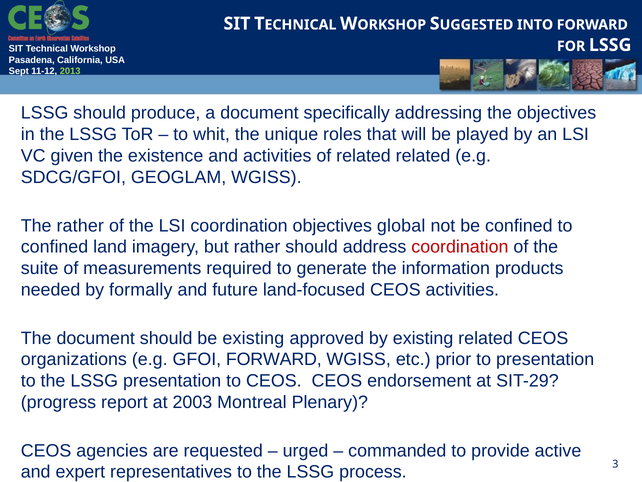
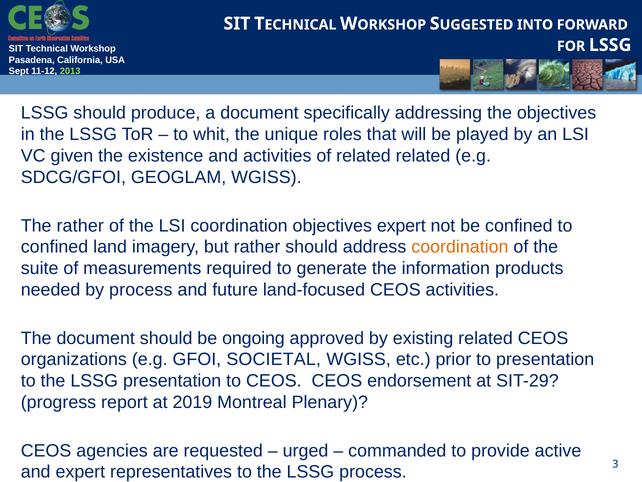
objectives global: global -> expert (401, 225)
coordination colour: red -> orange (460, 247)
by formally: formally -> process (141, 290)
be existing: existing -> ongoing (253, 338)
GFOI FORWARD: FORWARD -> SOCIETAL (274, 359)
2003: 2003 -> 2019 (192, 402)
